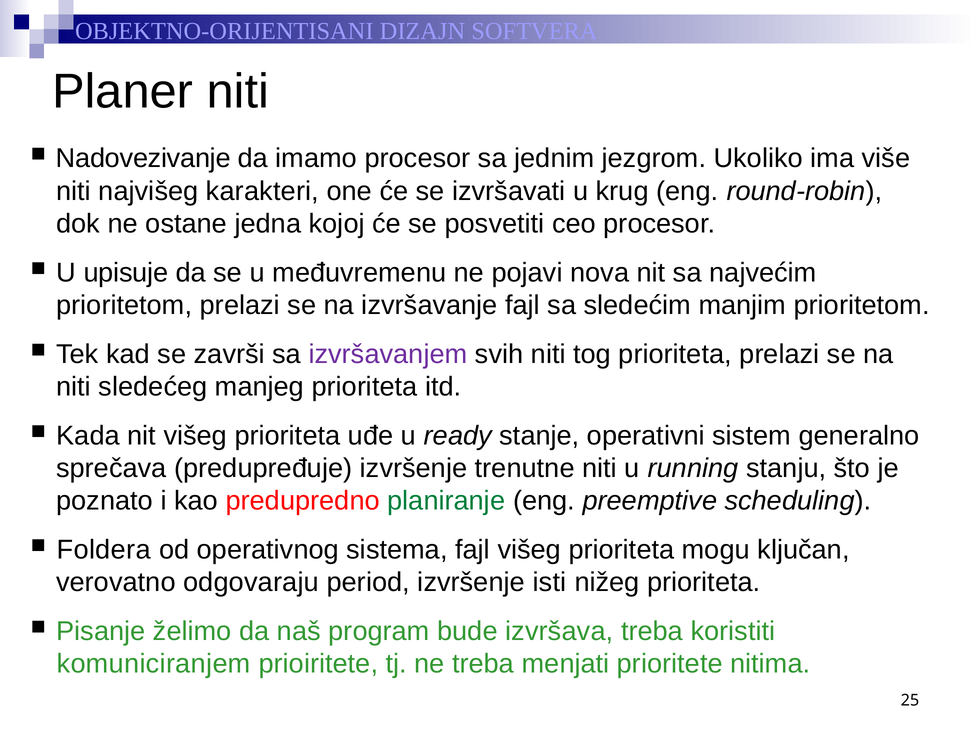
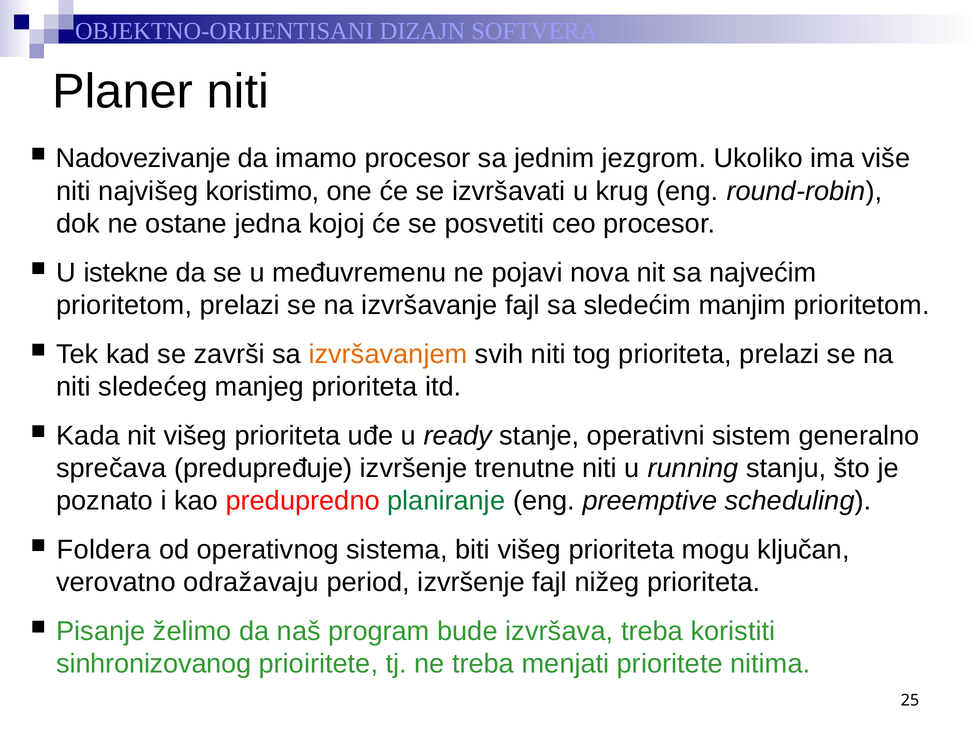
karakteri: karakteri -> koristimo (263, 191)
upisuje: upisuje -> istekne (126, 273)
izvršavanjem colour: purple -> orange (388, 354)
sistema fajl: fajl -> biti (473, 550)
odgovaraju: odgovaraju -> odražavaju (251, 583)
izvršenje isti: isti -> fajl (550, 583)
komuniciranjem: komuniciranjem -> sinhronizovanog (154, 664)
